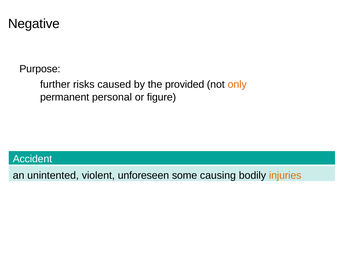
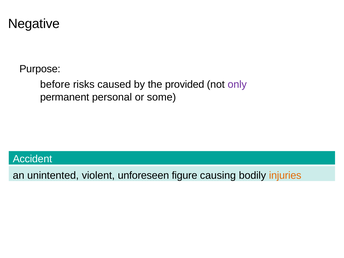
further: further -> before (55, 85)
only colour: orange -> purple (237, 85)
figure: figure -> some (161, 97)
some: some -> figure (185, 176)
